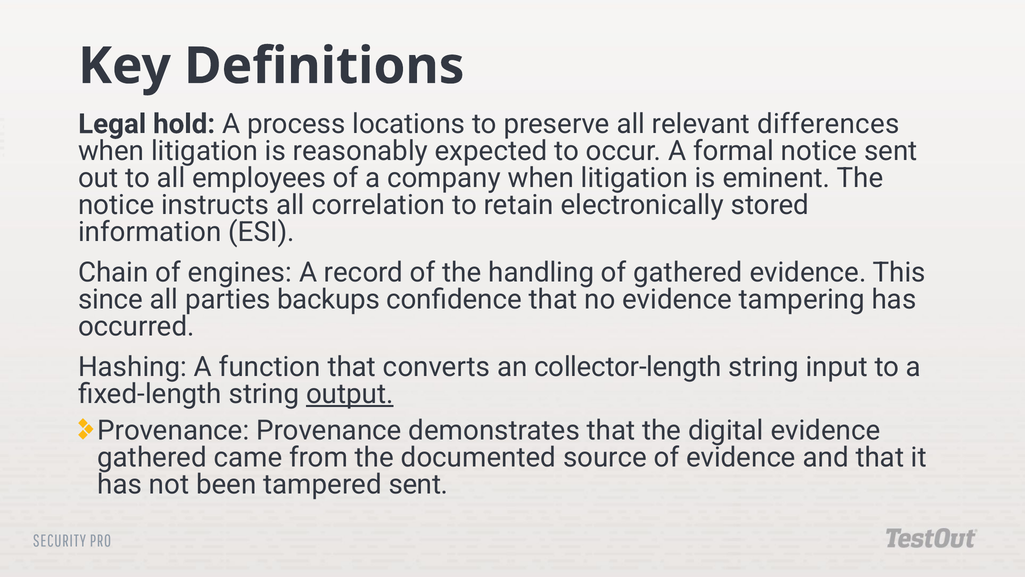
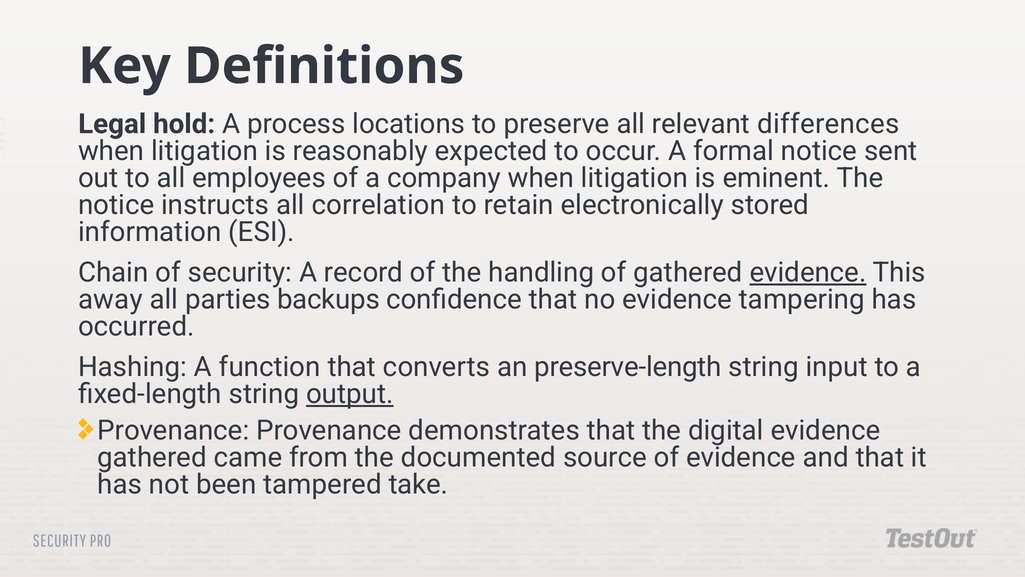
of engines: engines -> security (240, 272)
evidence underline: none -> present (808, 272)
since: since -> away (110, 299)
collector-length: collector-length -> preserve-length (628, 367)
tampered sent: sent -> take (418, 484)
